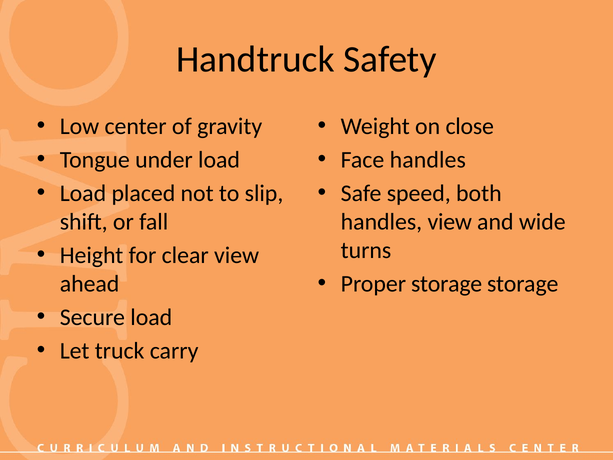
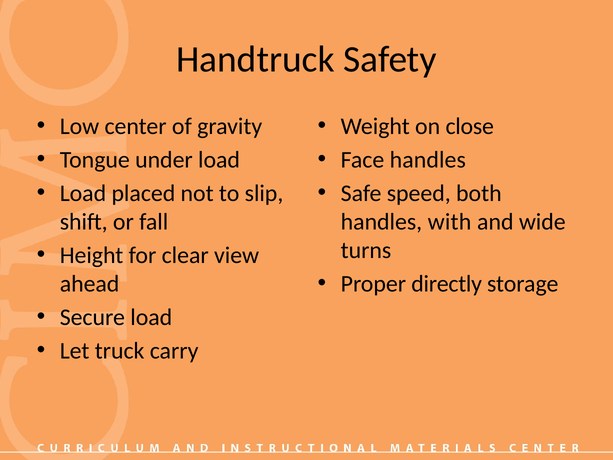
handles view: view -> with (449, 222)
Proper storage: storage -> directly (447, 284)
